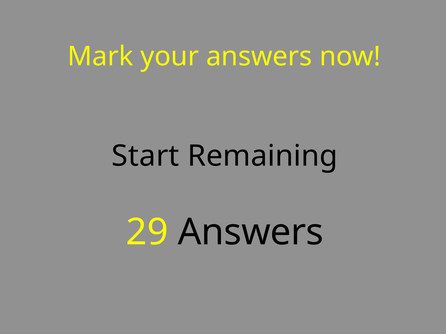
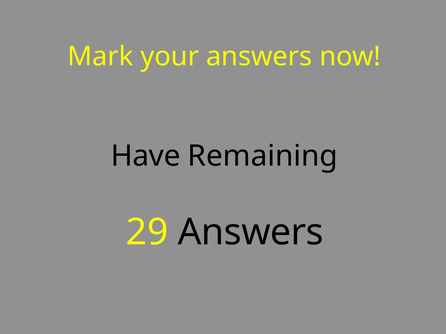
Start: Start -> Have (146, 156)
